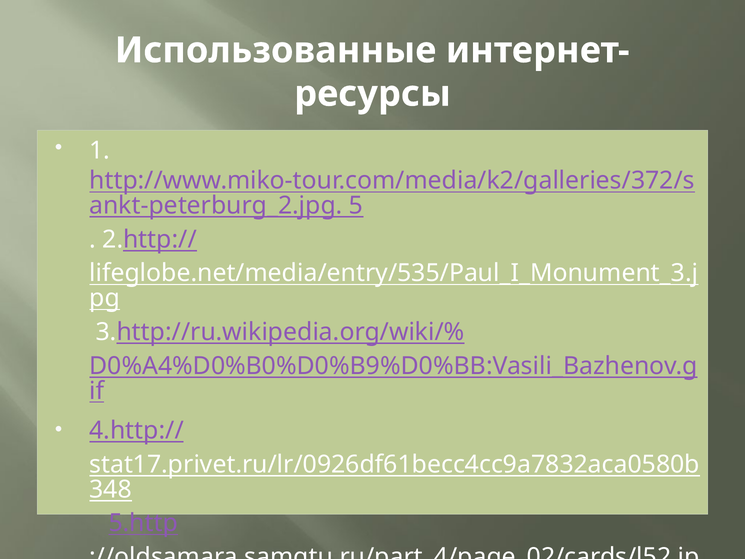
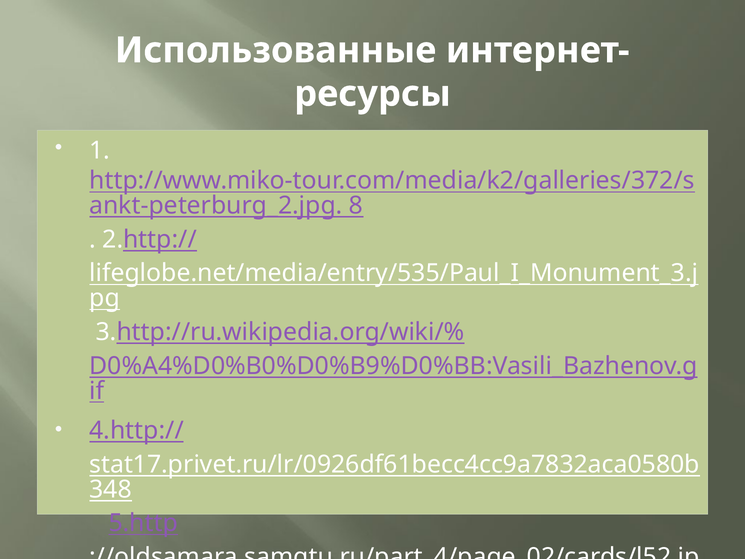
5: 5 -> 8 (356, 205)
